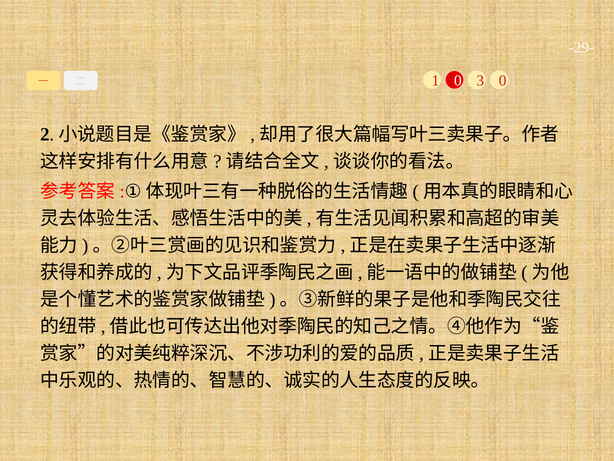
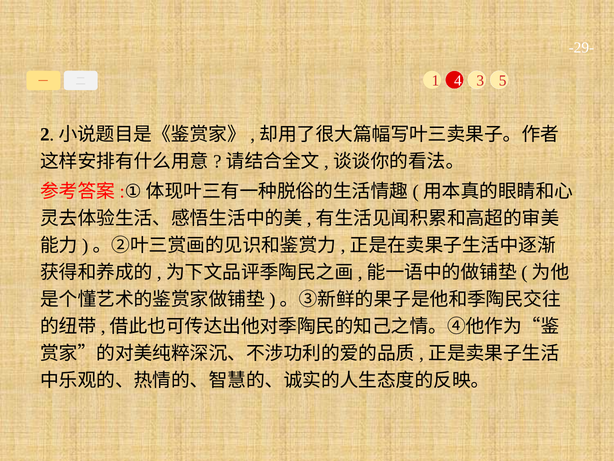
1 0: 0 -> 4 (458, 81)
3 0: 0 -> 5 (503, 81)
